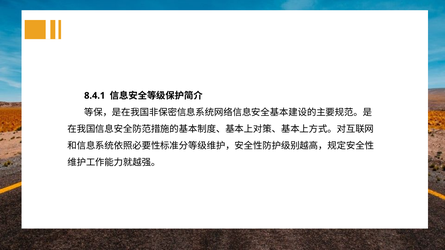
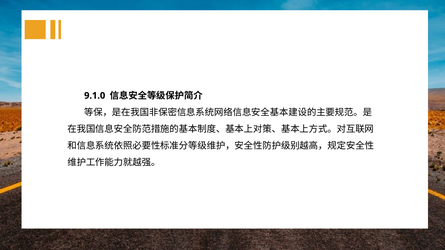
8.4.1: 8.4.1 -> 9.1.0 (95, 96)
